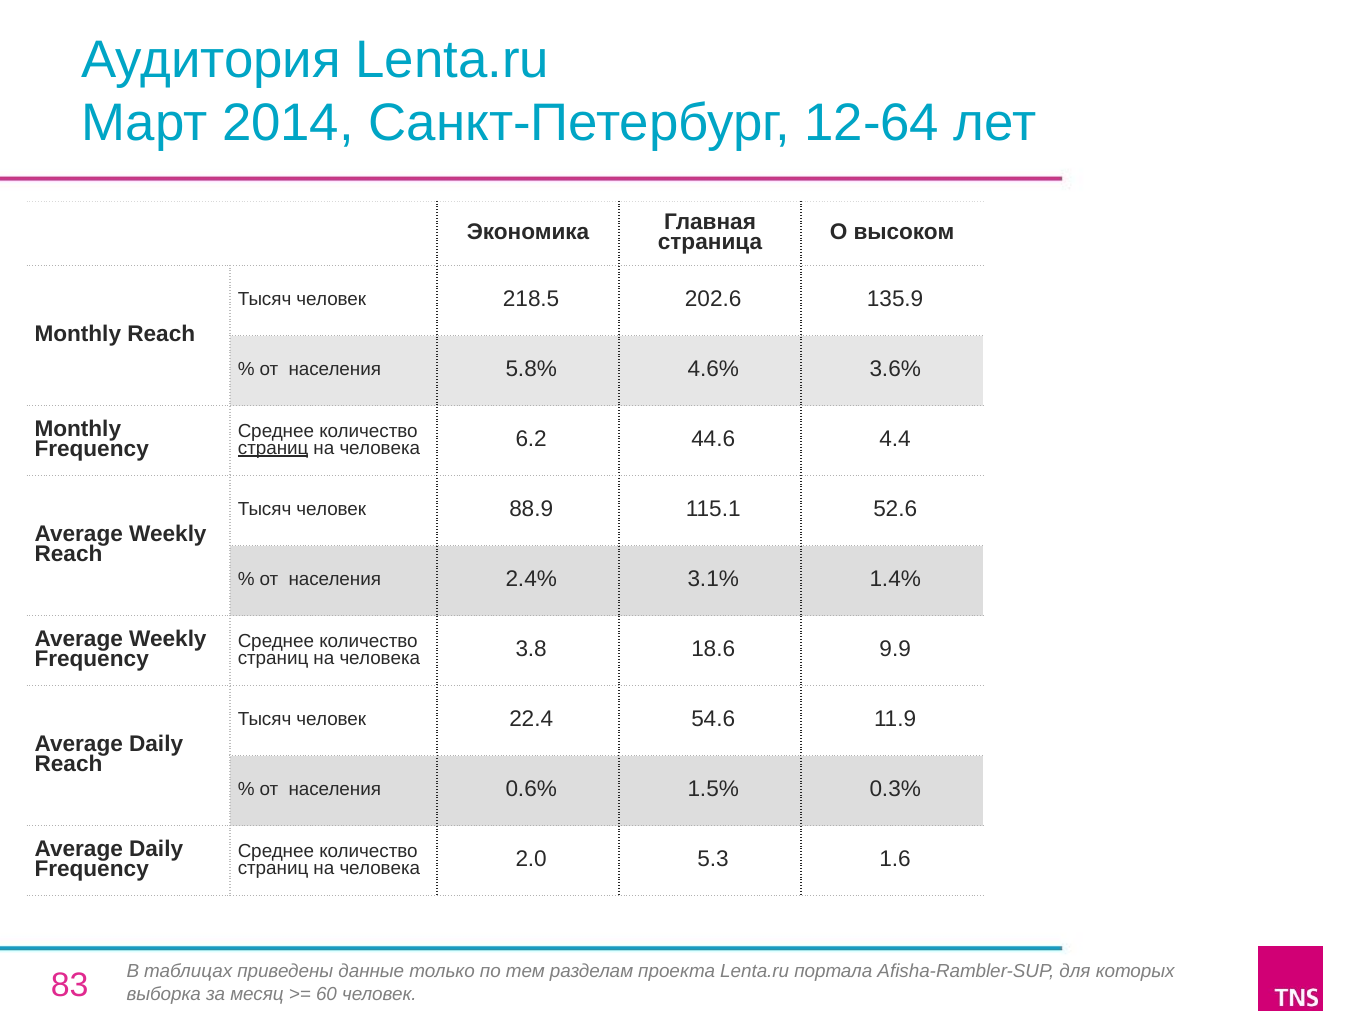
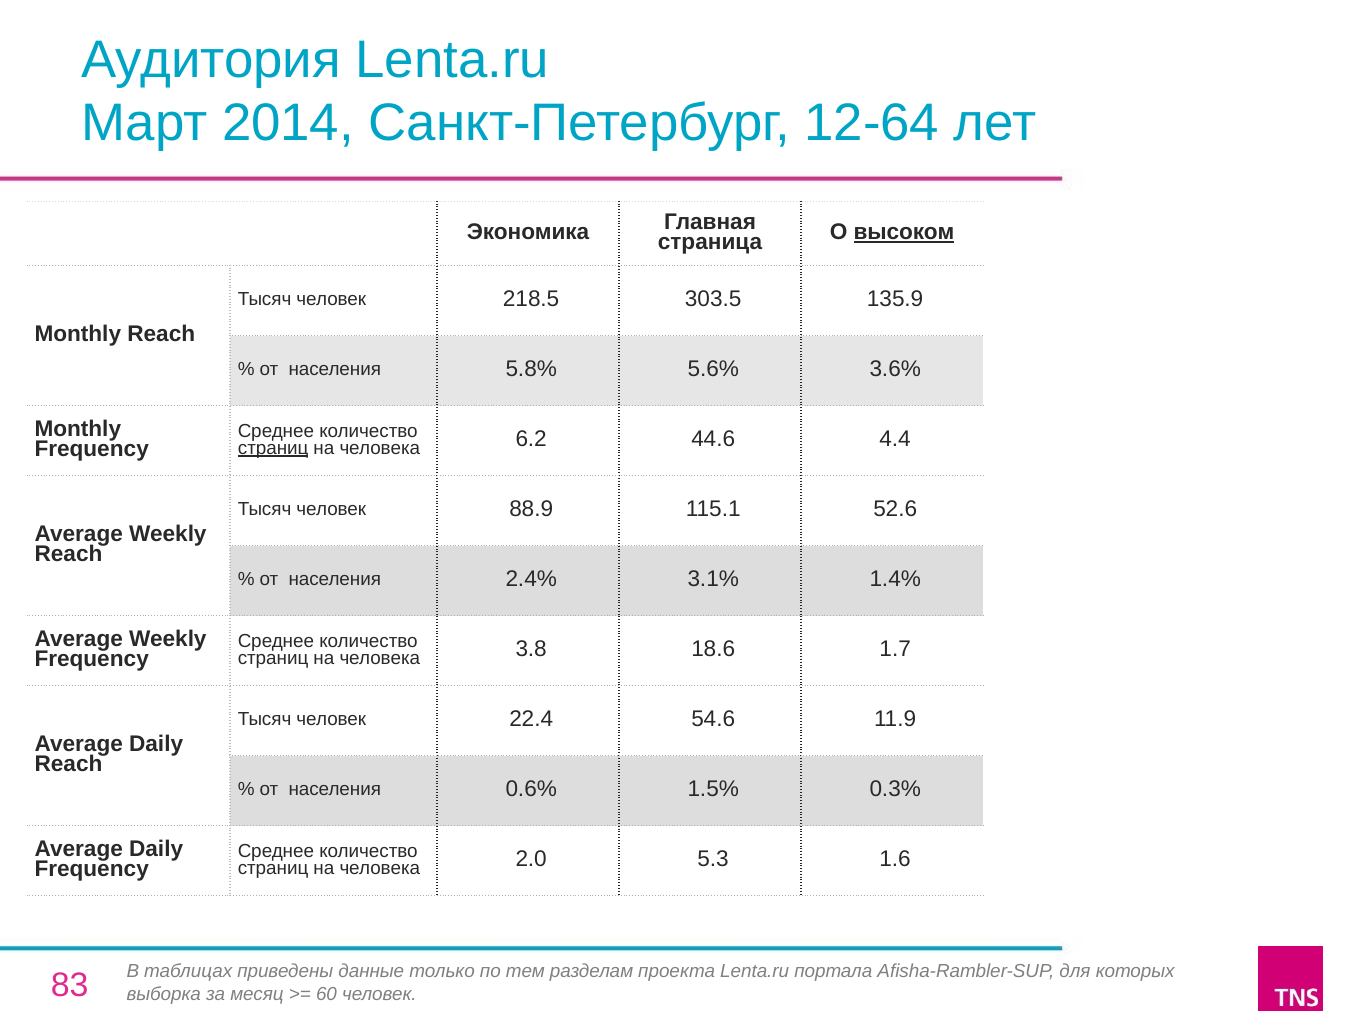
высоком underline: none -> present (904, 232)
202.6: 202.6 -> 303.5 (713, 299)
4.6%: 4.6% -> 5.6% (713, 369)
9.9: 9.9 -> 1.7 (895, 650)
